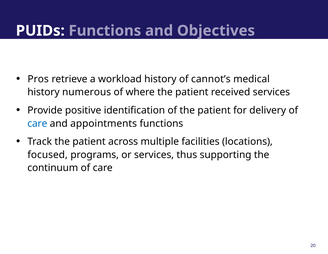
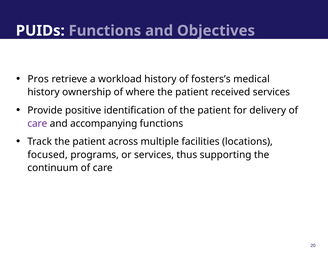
cannot’s: cannot’s -> fosters’s (211, 79)
numerous: numerous -> ownership (87, 92)
care colour: blue -> purple (37, 123)
appointments: appointments -> accompanying (104, 123)
